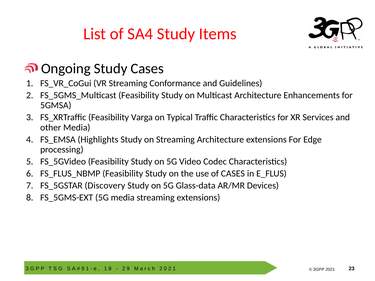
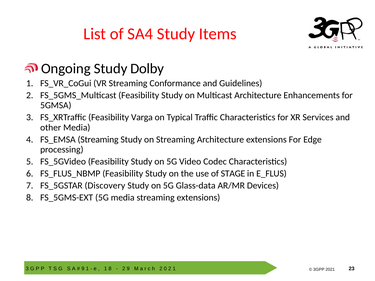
Study Cases: Cases -> Dolby (147, 69)
FS_EMSA Highlights: Highlights -> Streaming (98, 140)
of CASES: CASES -> STAGE (233, 174)
